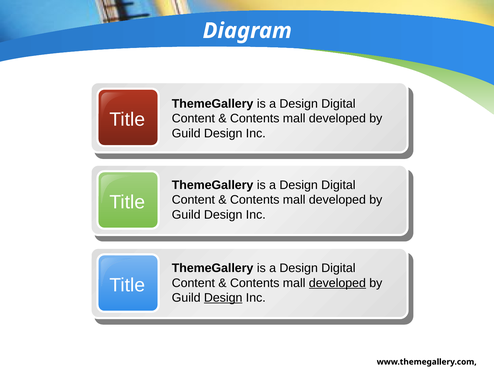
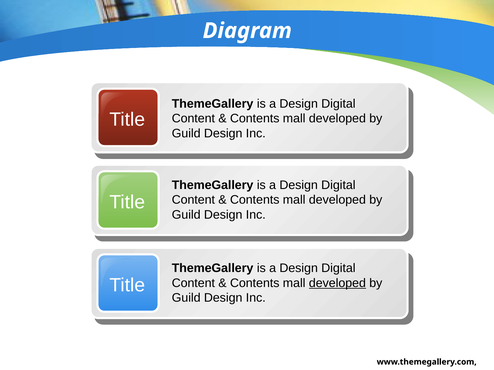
Design underline: present -> none (223, 298)
